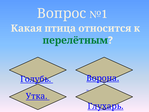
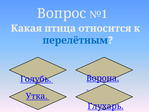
перелётным colour: green -> blue (75, 40)
